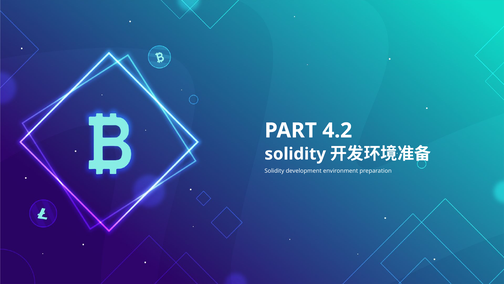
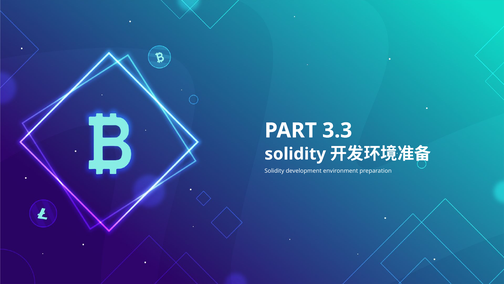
4.2: 4.2 -> 3.3 (337, 130)
